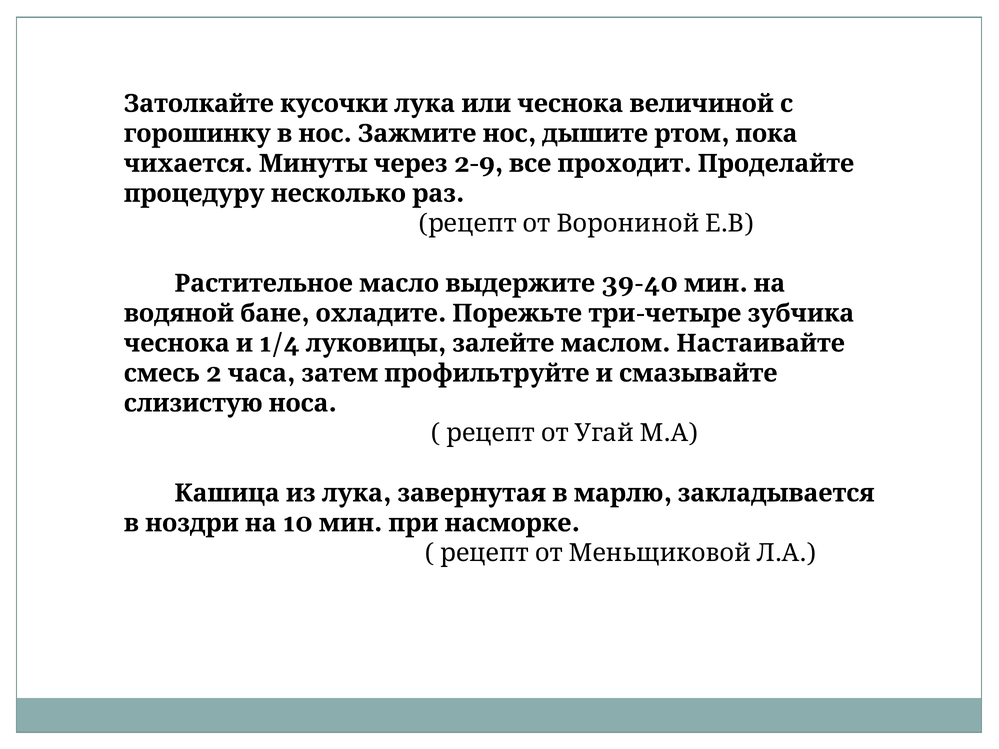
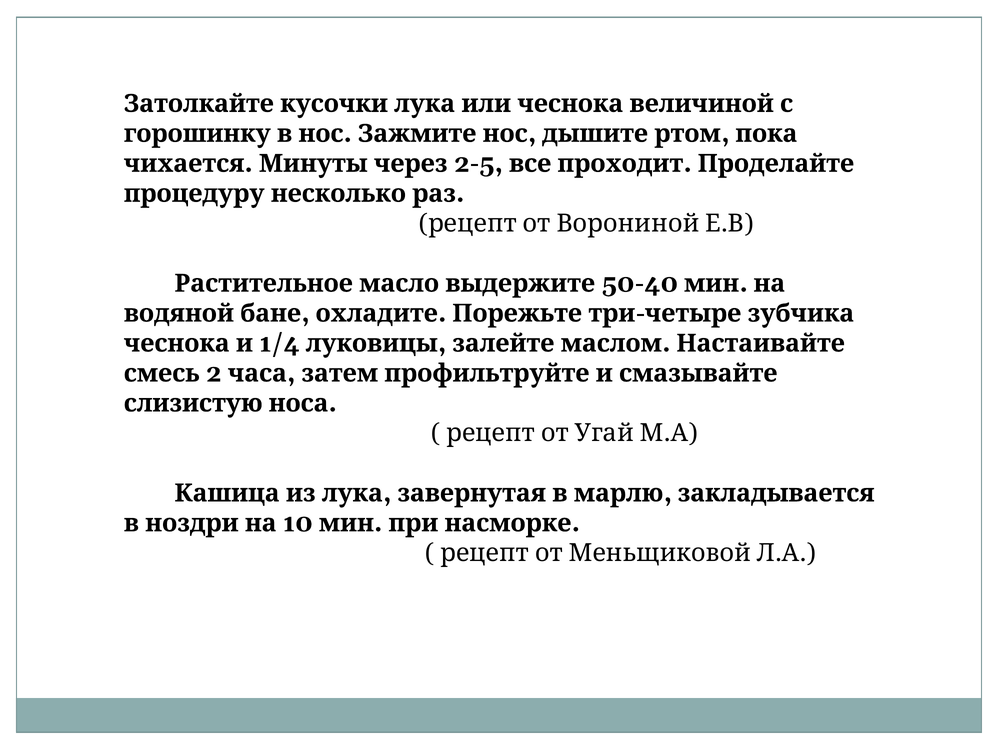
2-9: 2-9 -> 2-5 (478, 164)
39-40: 39-40 -> 50-40 (640, 284)
